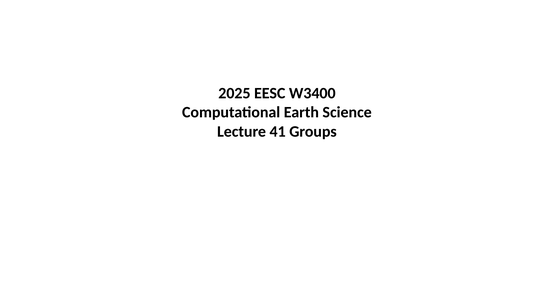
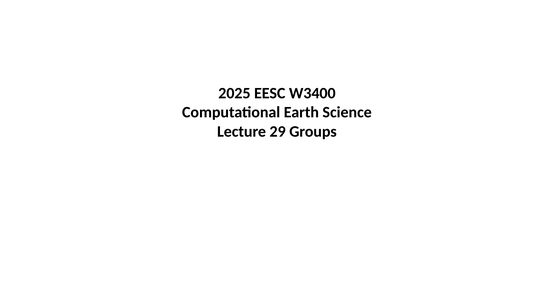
41: 41 -> 29 (278, 131)
